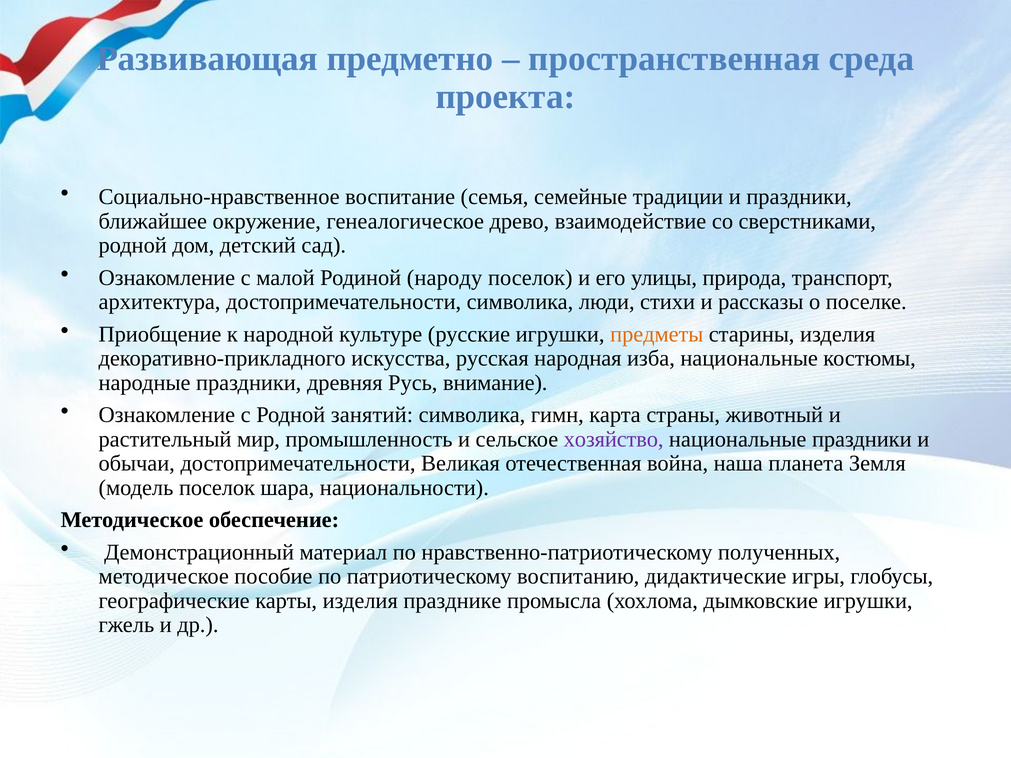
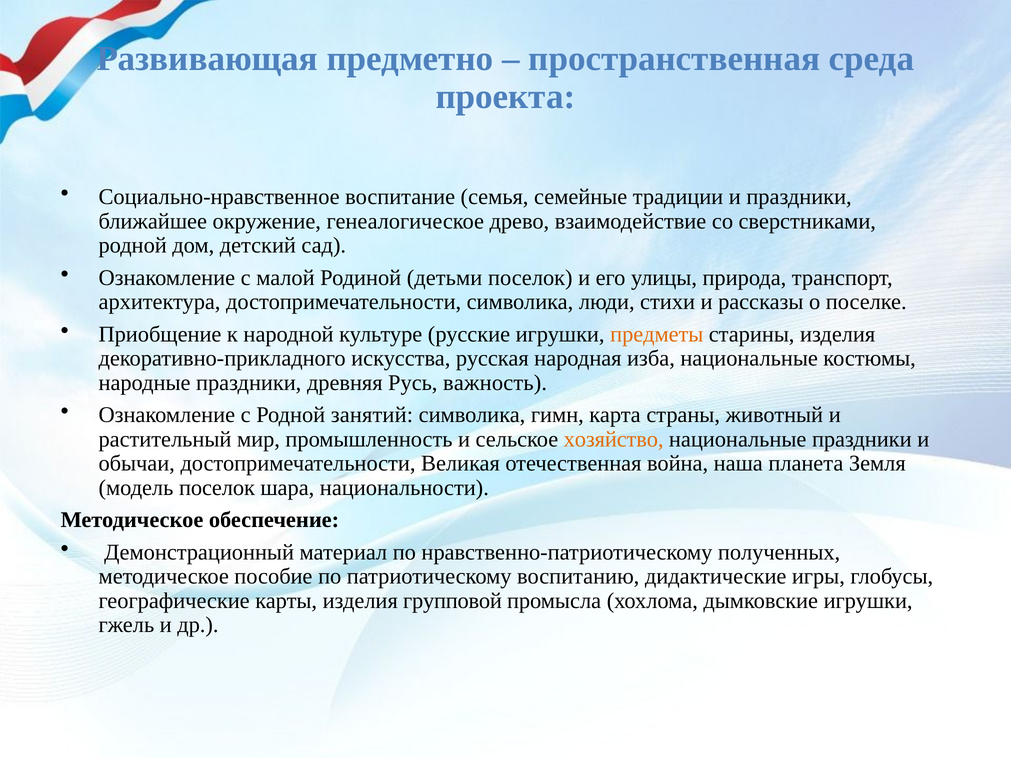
народу: народу -> детьми (445, 278)
внимание: внимание -> важность (495, 383)
хозяйство colour: purple -> orange (614, 439)
празднике: празднике -> групповой (453, 601)
